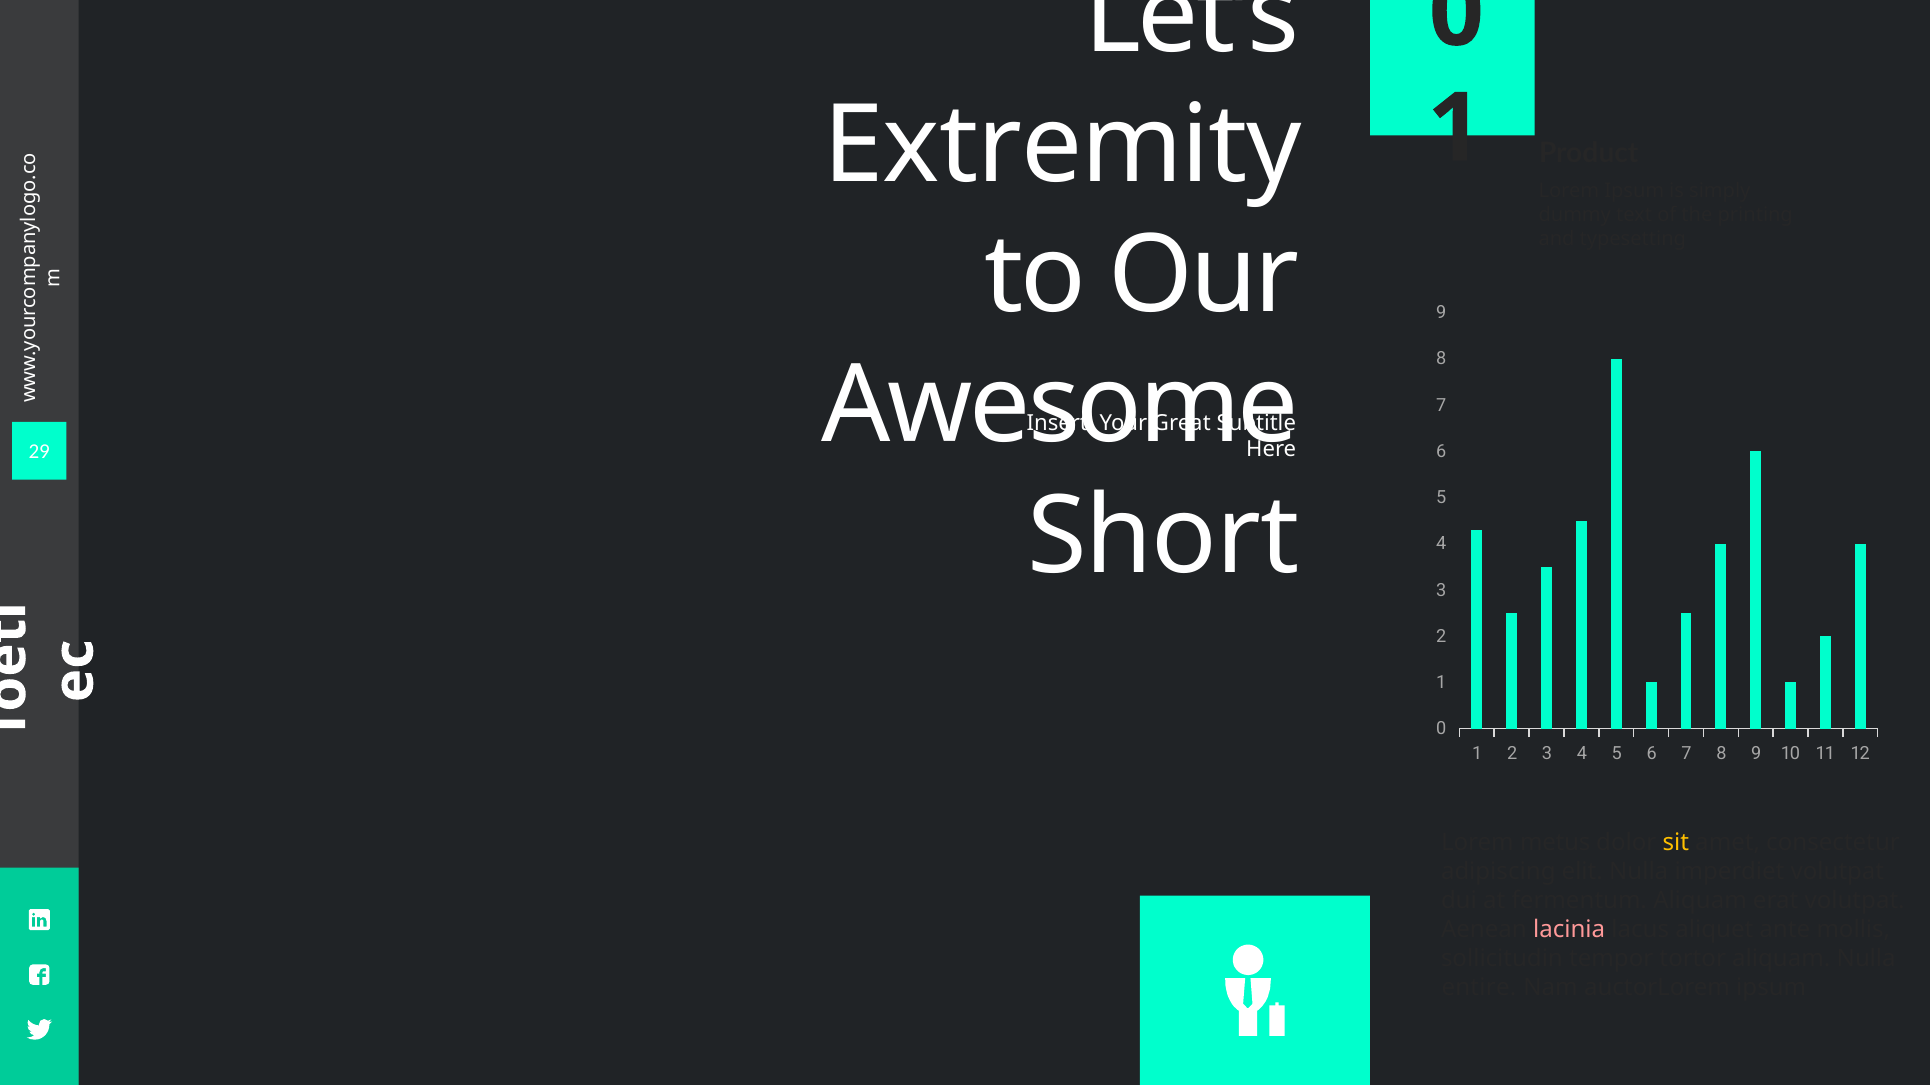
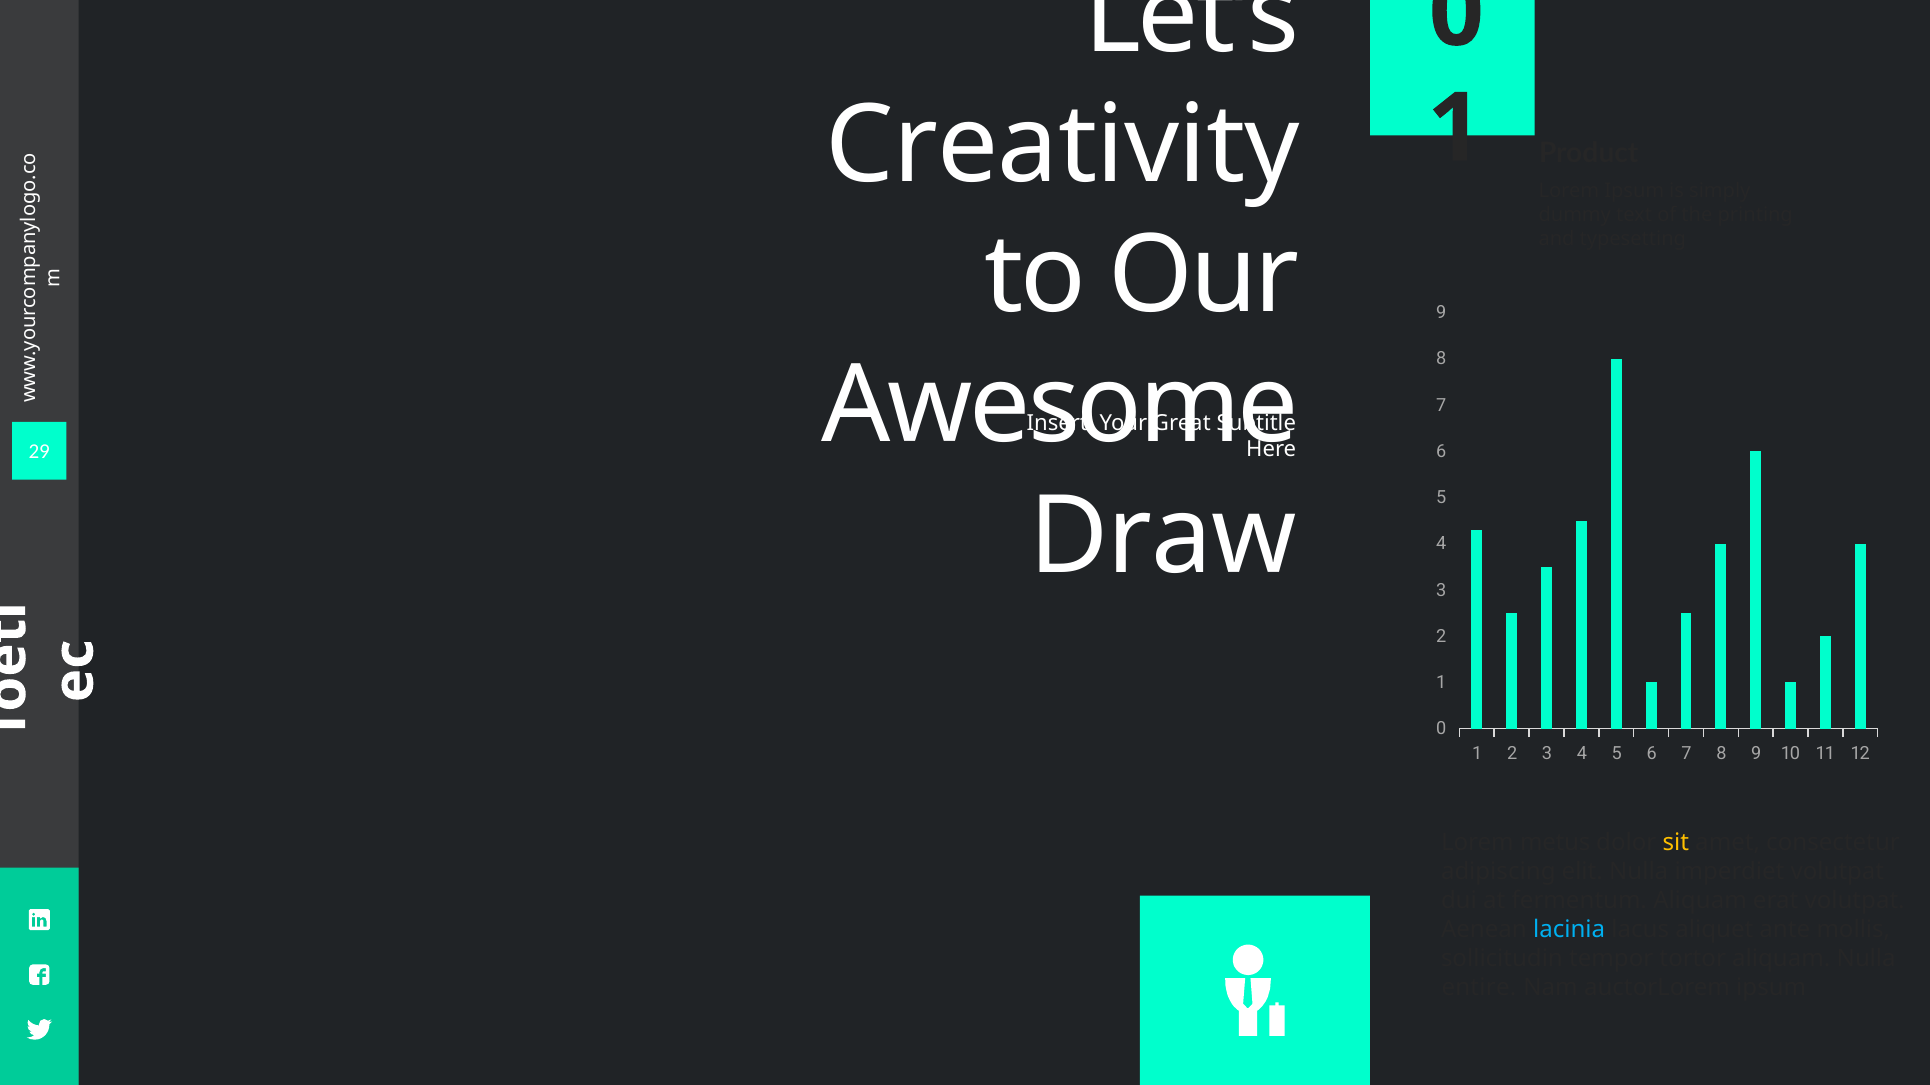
Extremity: Extremity -> Creativity (1063, 146)
Short: Short -> Draw (1163, 537)
lacinia colour: pink -> light blue (1569, 930)
